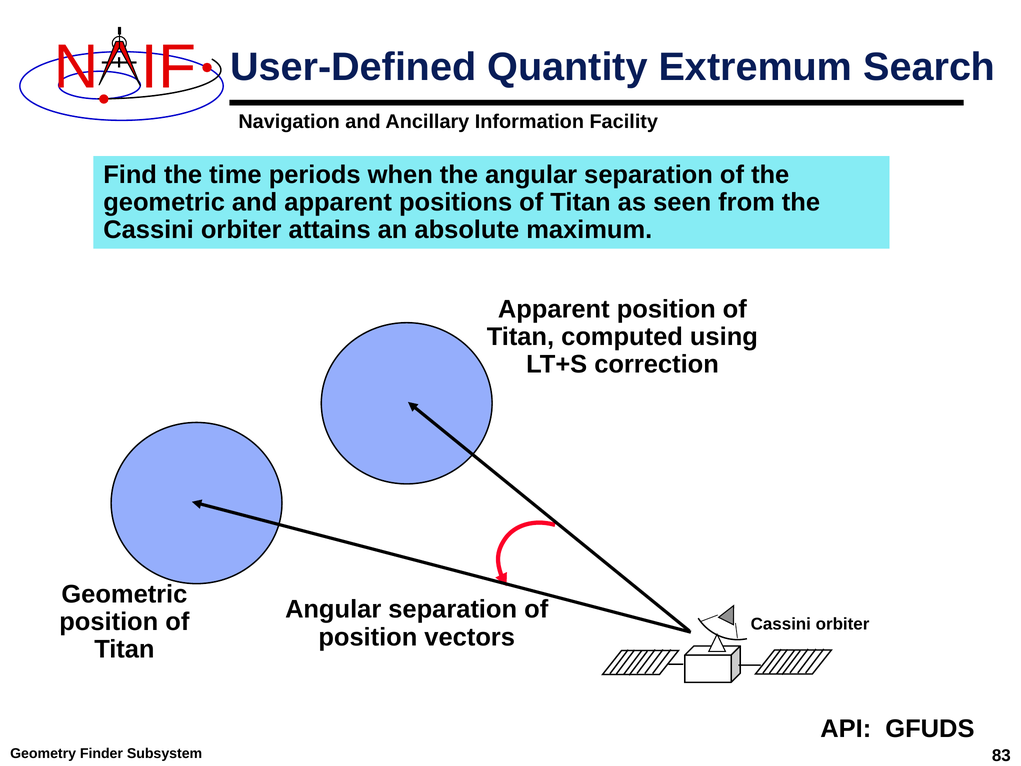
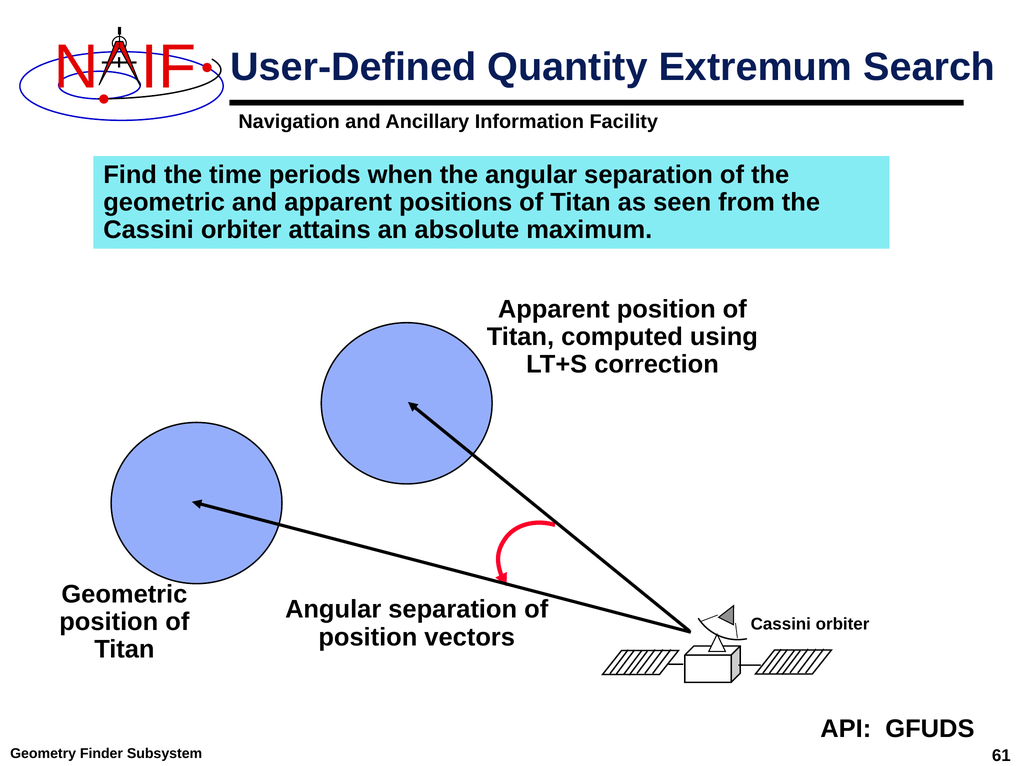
83: 83 -> 61 (1001, 756)
